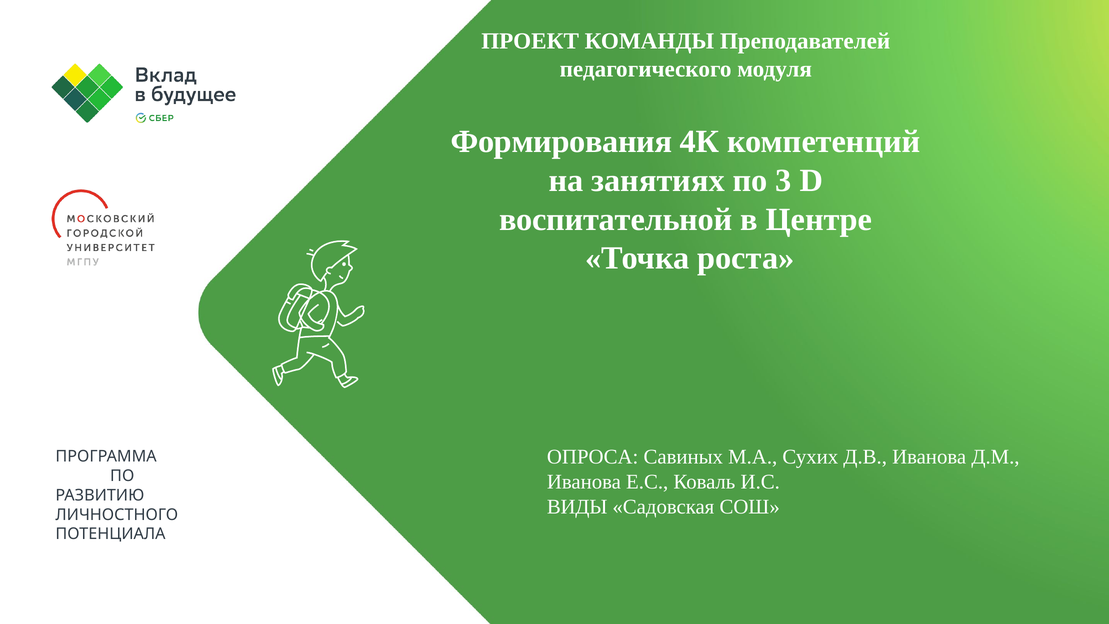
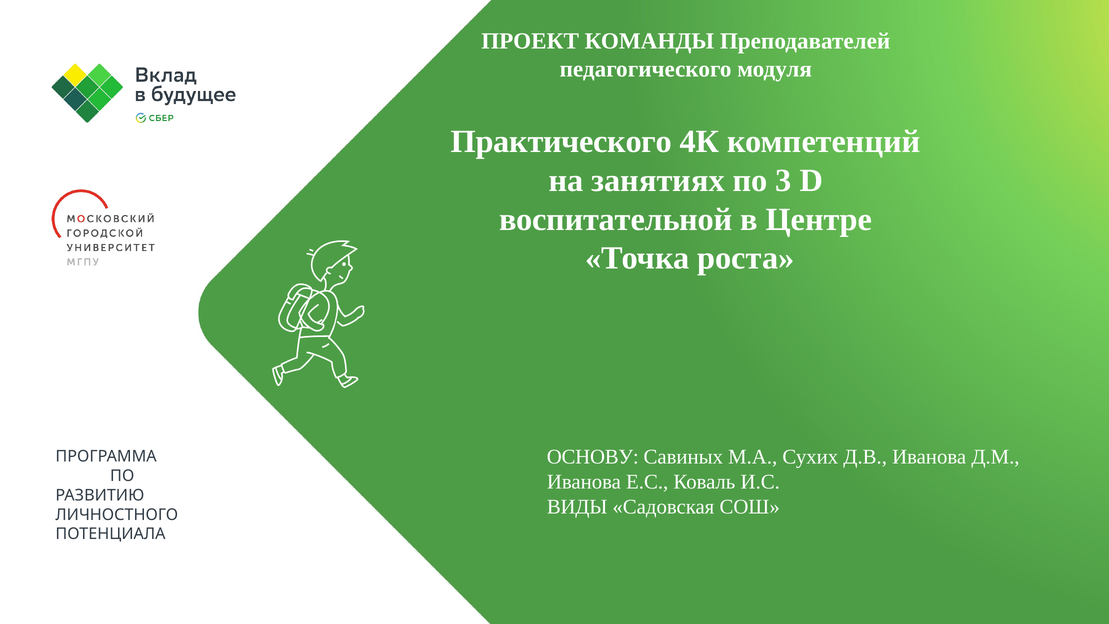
Формирования: Формирования -> Практического (561, 142)
ОПРОСА: ОПРОСА -> ОСНОВУ (593, 457)
